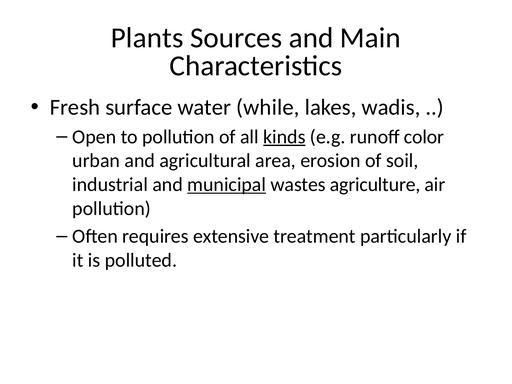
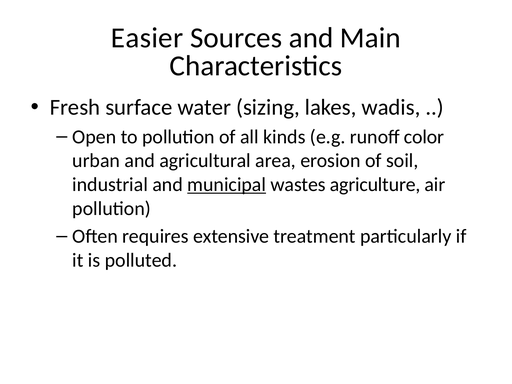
Plants: Plants -> Easier (147, 38)
while: while -> sizing (268, 107)
kinds underline: present -> none (284, 137)
